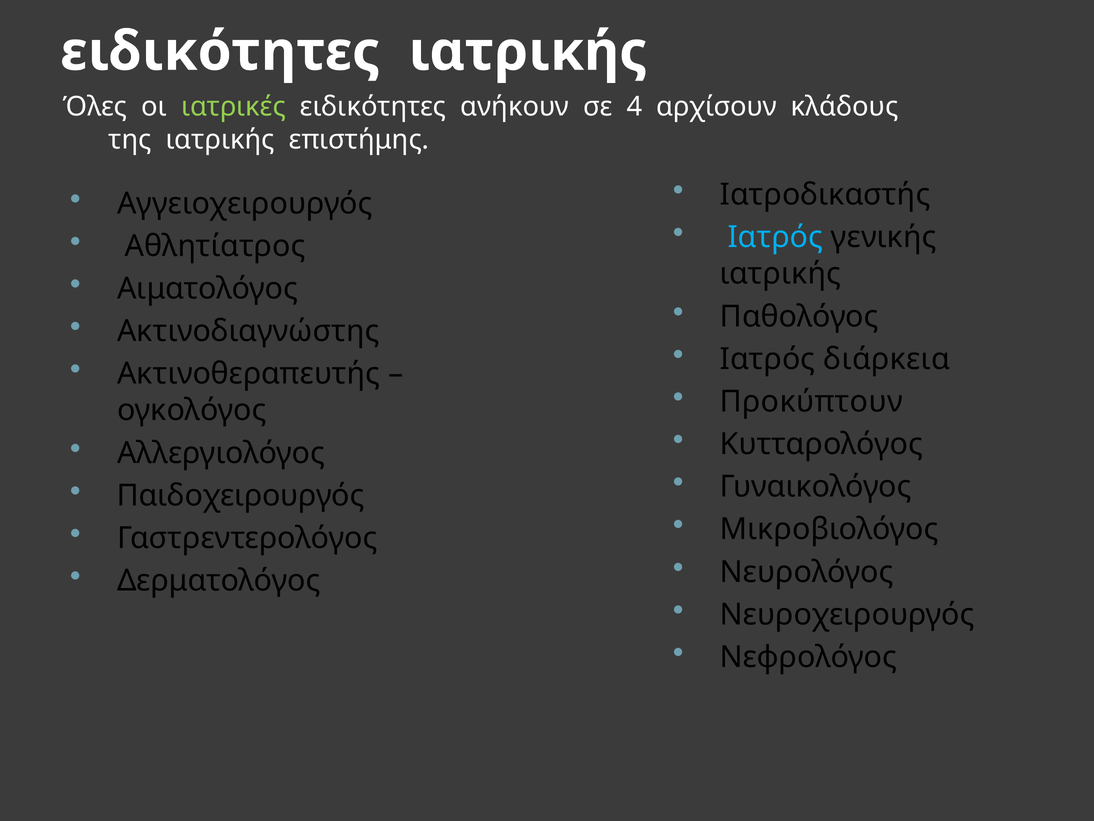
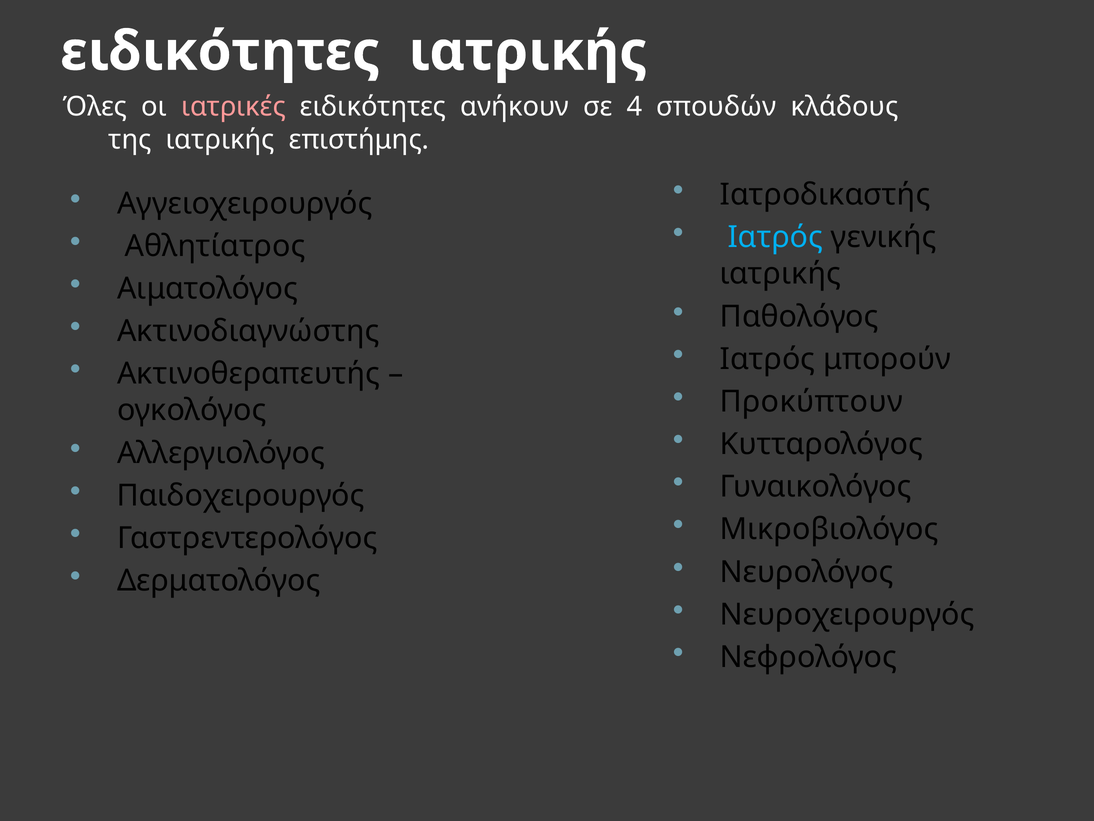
ιατρικές colour: light green -> pink (233, 107)
αρχίσουν: αρχίσουν -> σπουδών (716, 107)
διάρκεια: διάρκεια -> μπορούν (887, 359)
